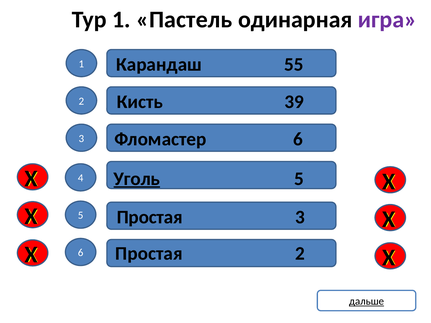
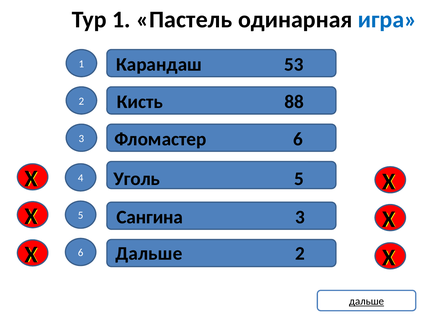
игра colour: purple -> blue (387, 20)
55: 55 -> 53 (294, 65)
39: 39 -> 88 (294, 102)
Уголь underline: present -> none (137, 179)
Простая: Простая -> Сангина (150, 217)
Простая: Простая -> Дальше (149, 254)
